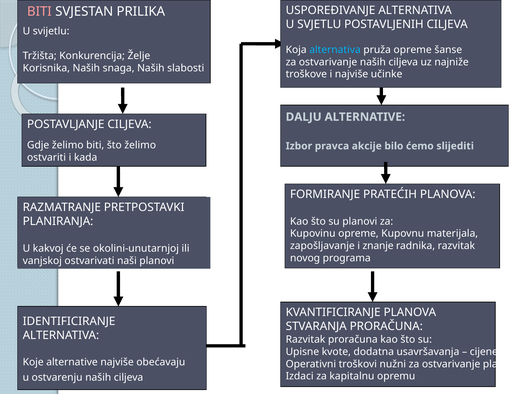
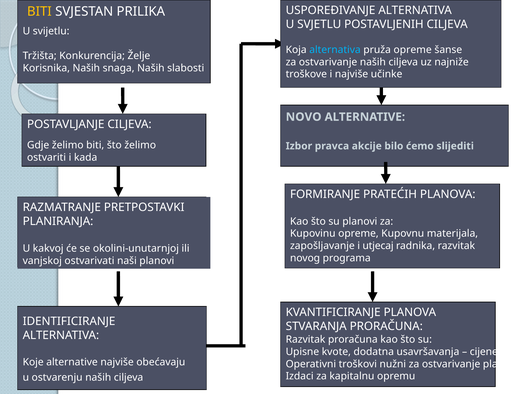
BITI colour: pink -> yellow (39, 11)
DALJU: DALJU -> NOVO (304, 117)
znanje: znanje -> utjecaj (378, 246)
